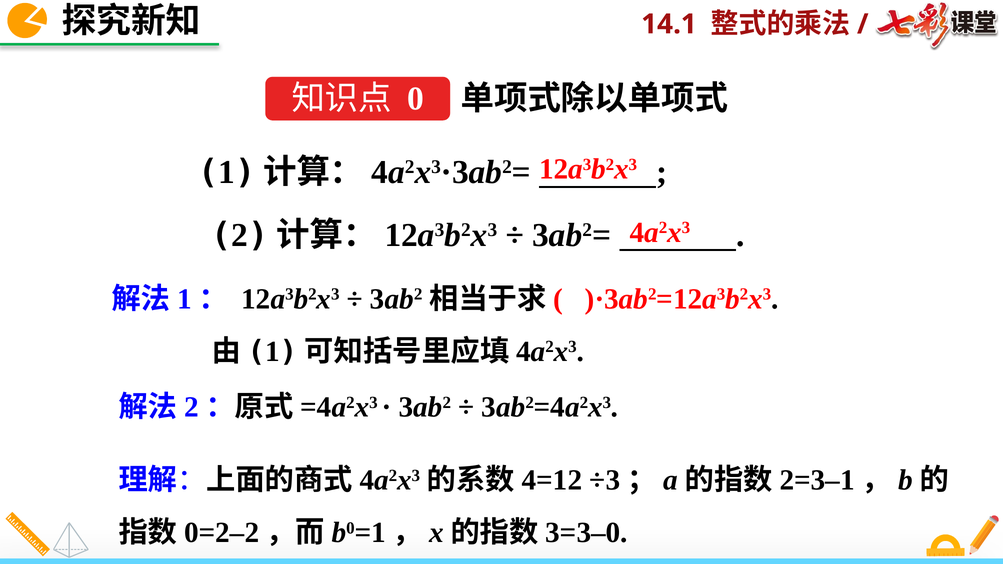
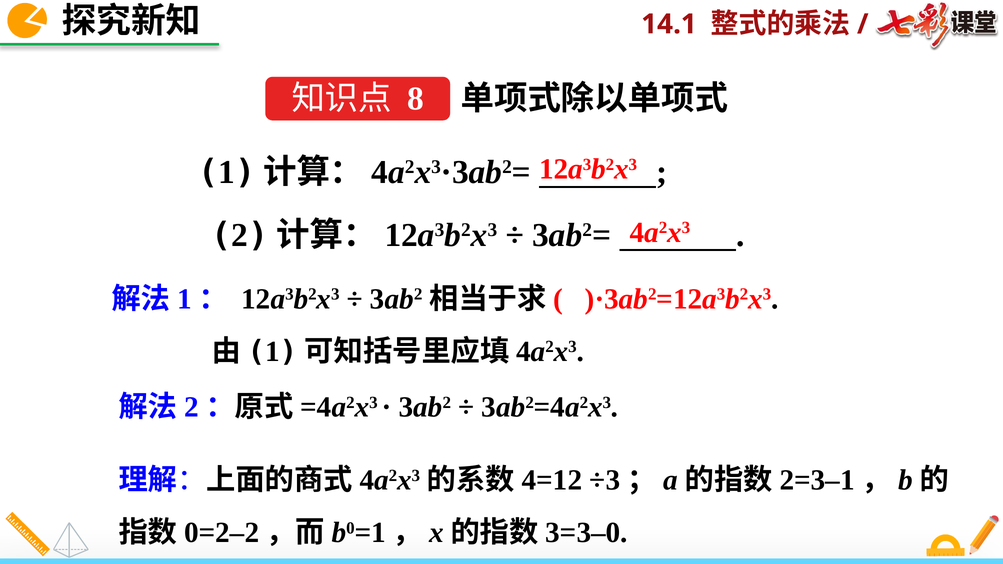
0: 0 -> 8 (416, 99)
